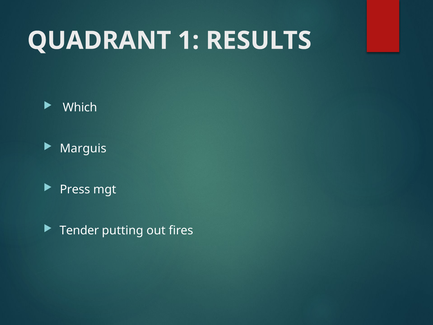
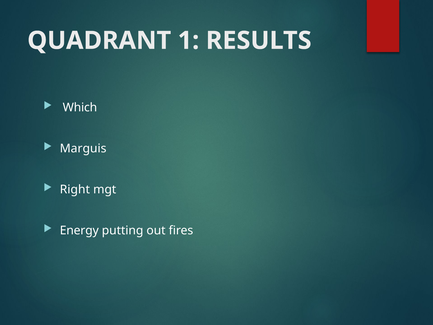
Press: Press -> Right (75, 189)
Tender: Tender -> Energy (79, 230)
